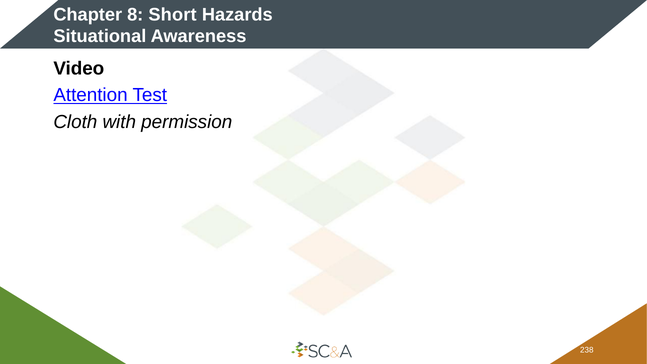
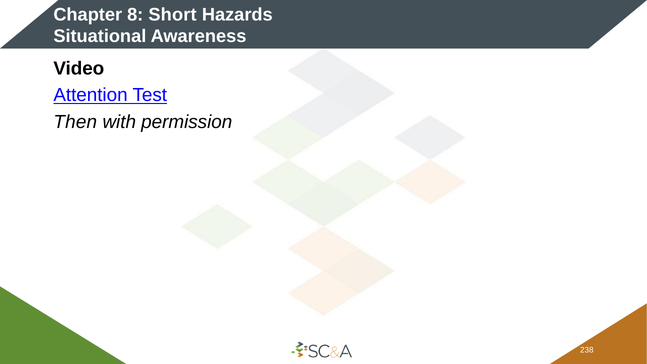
Cloth: Cloth -> Then (75, 122)
